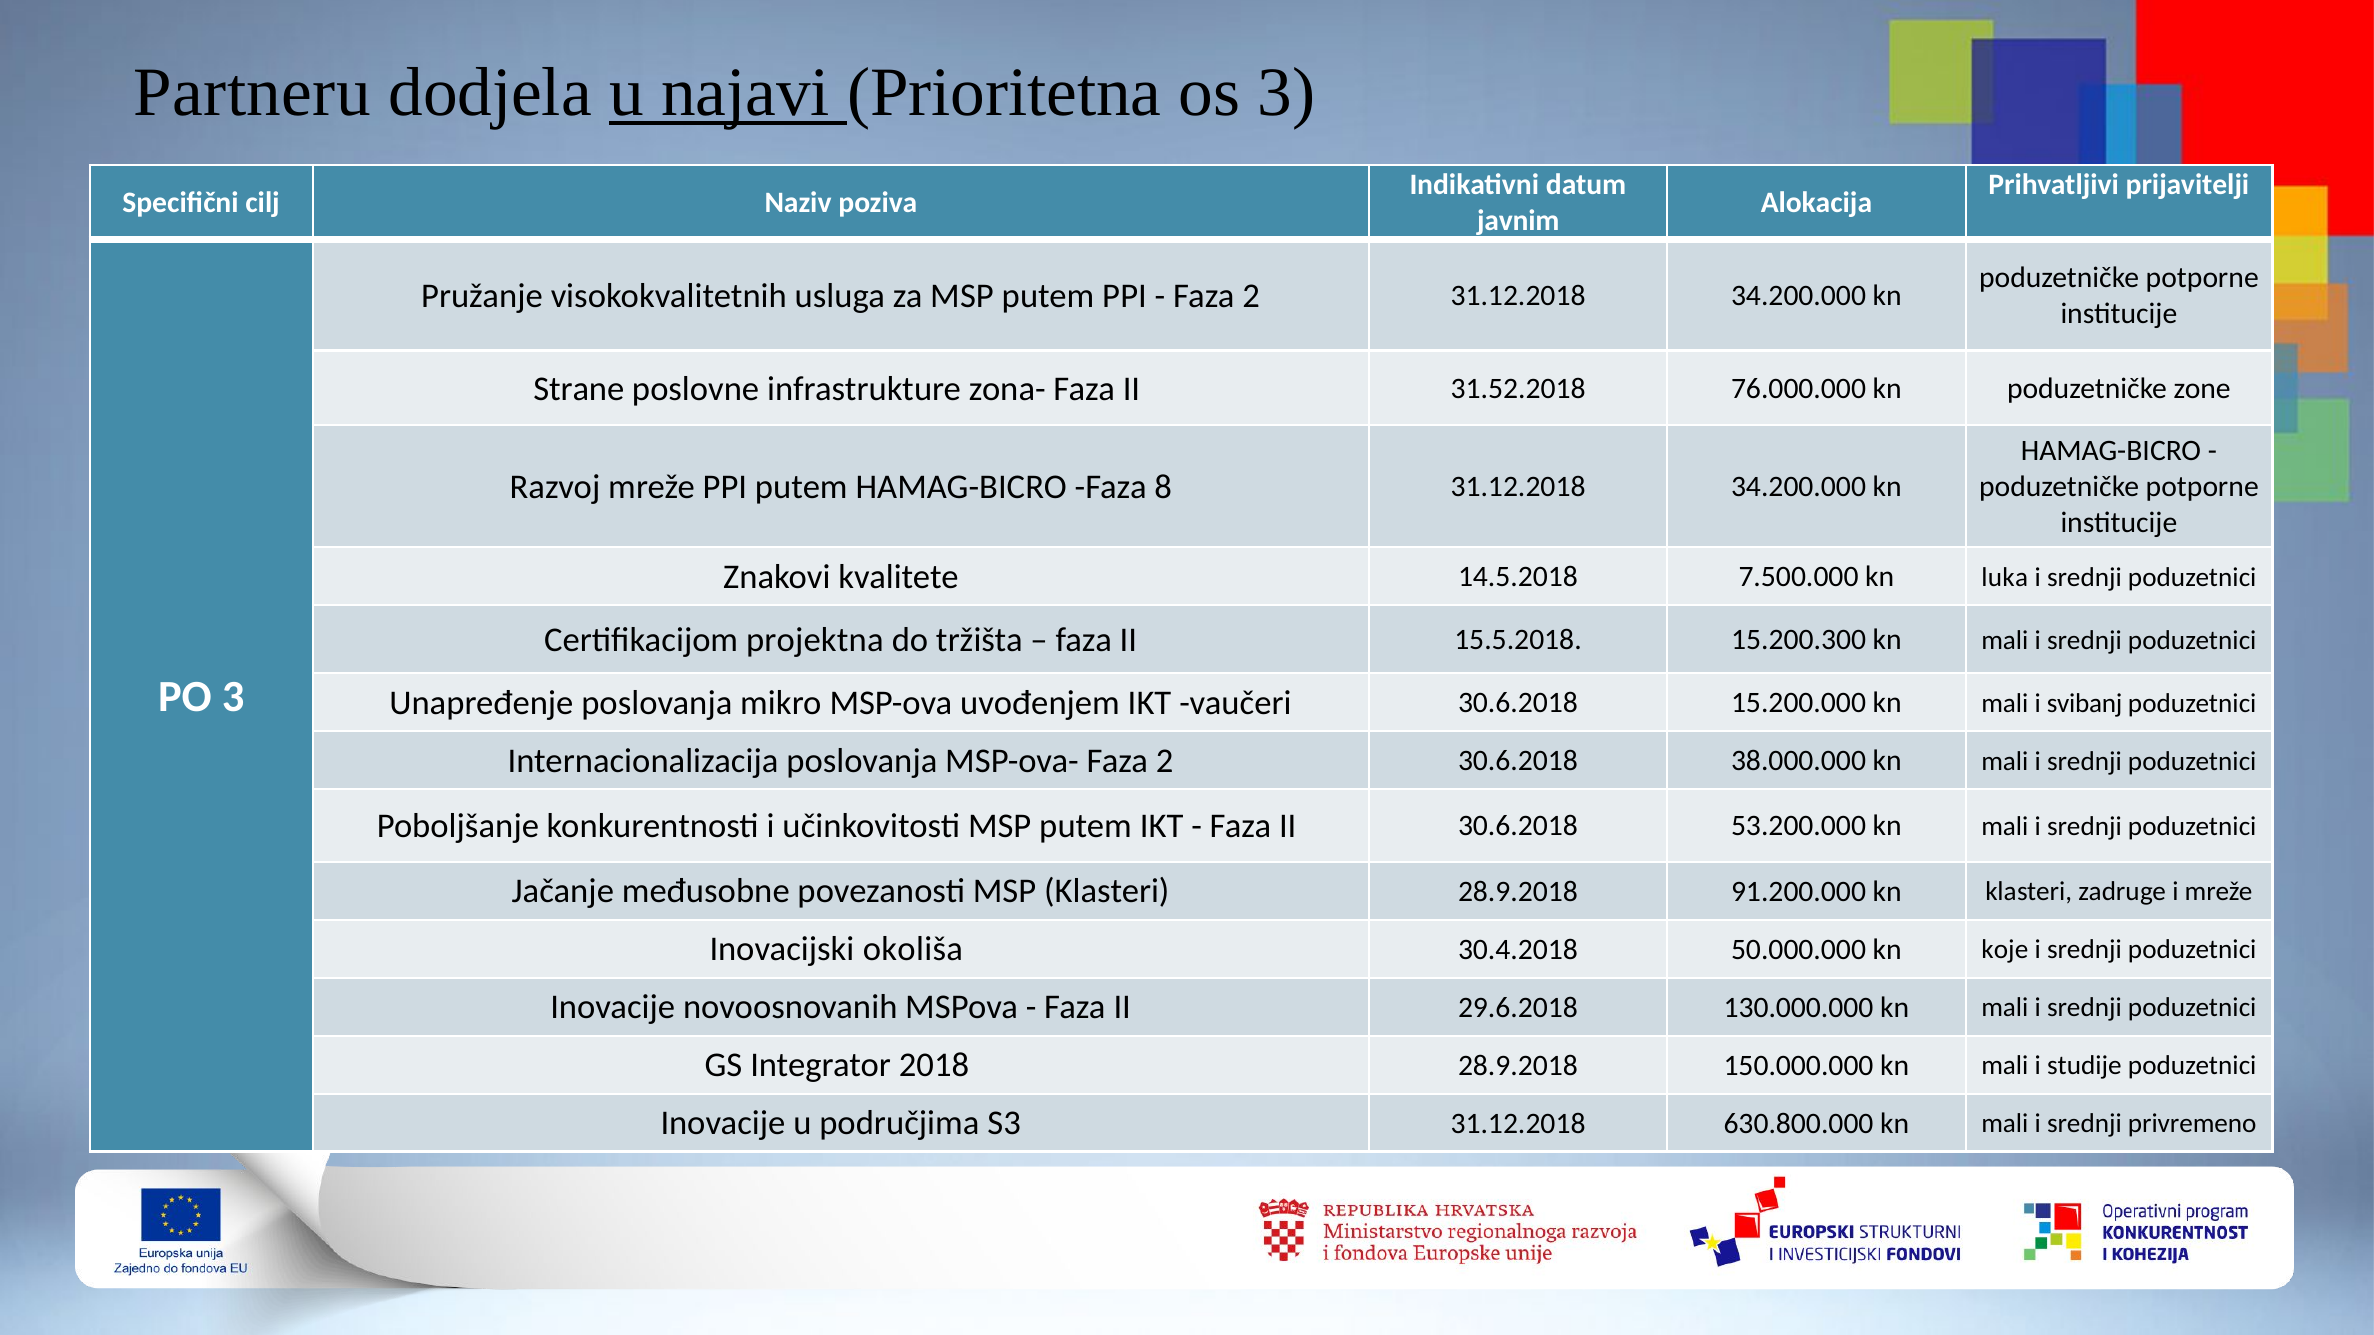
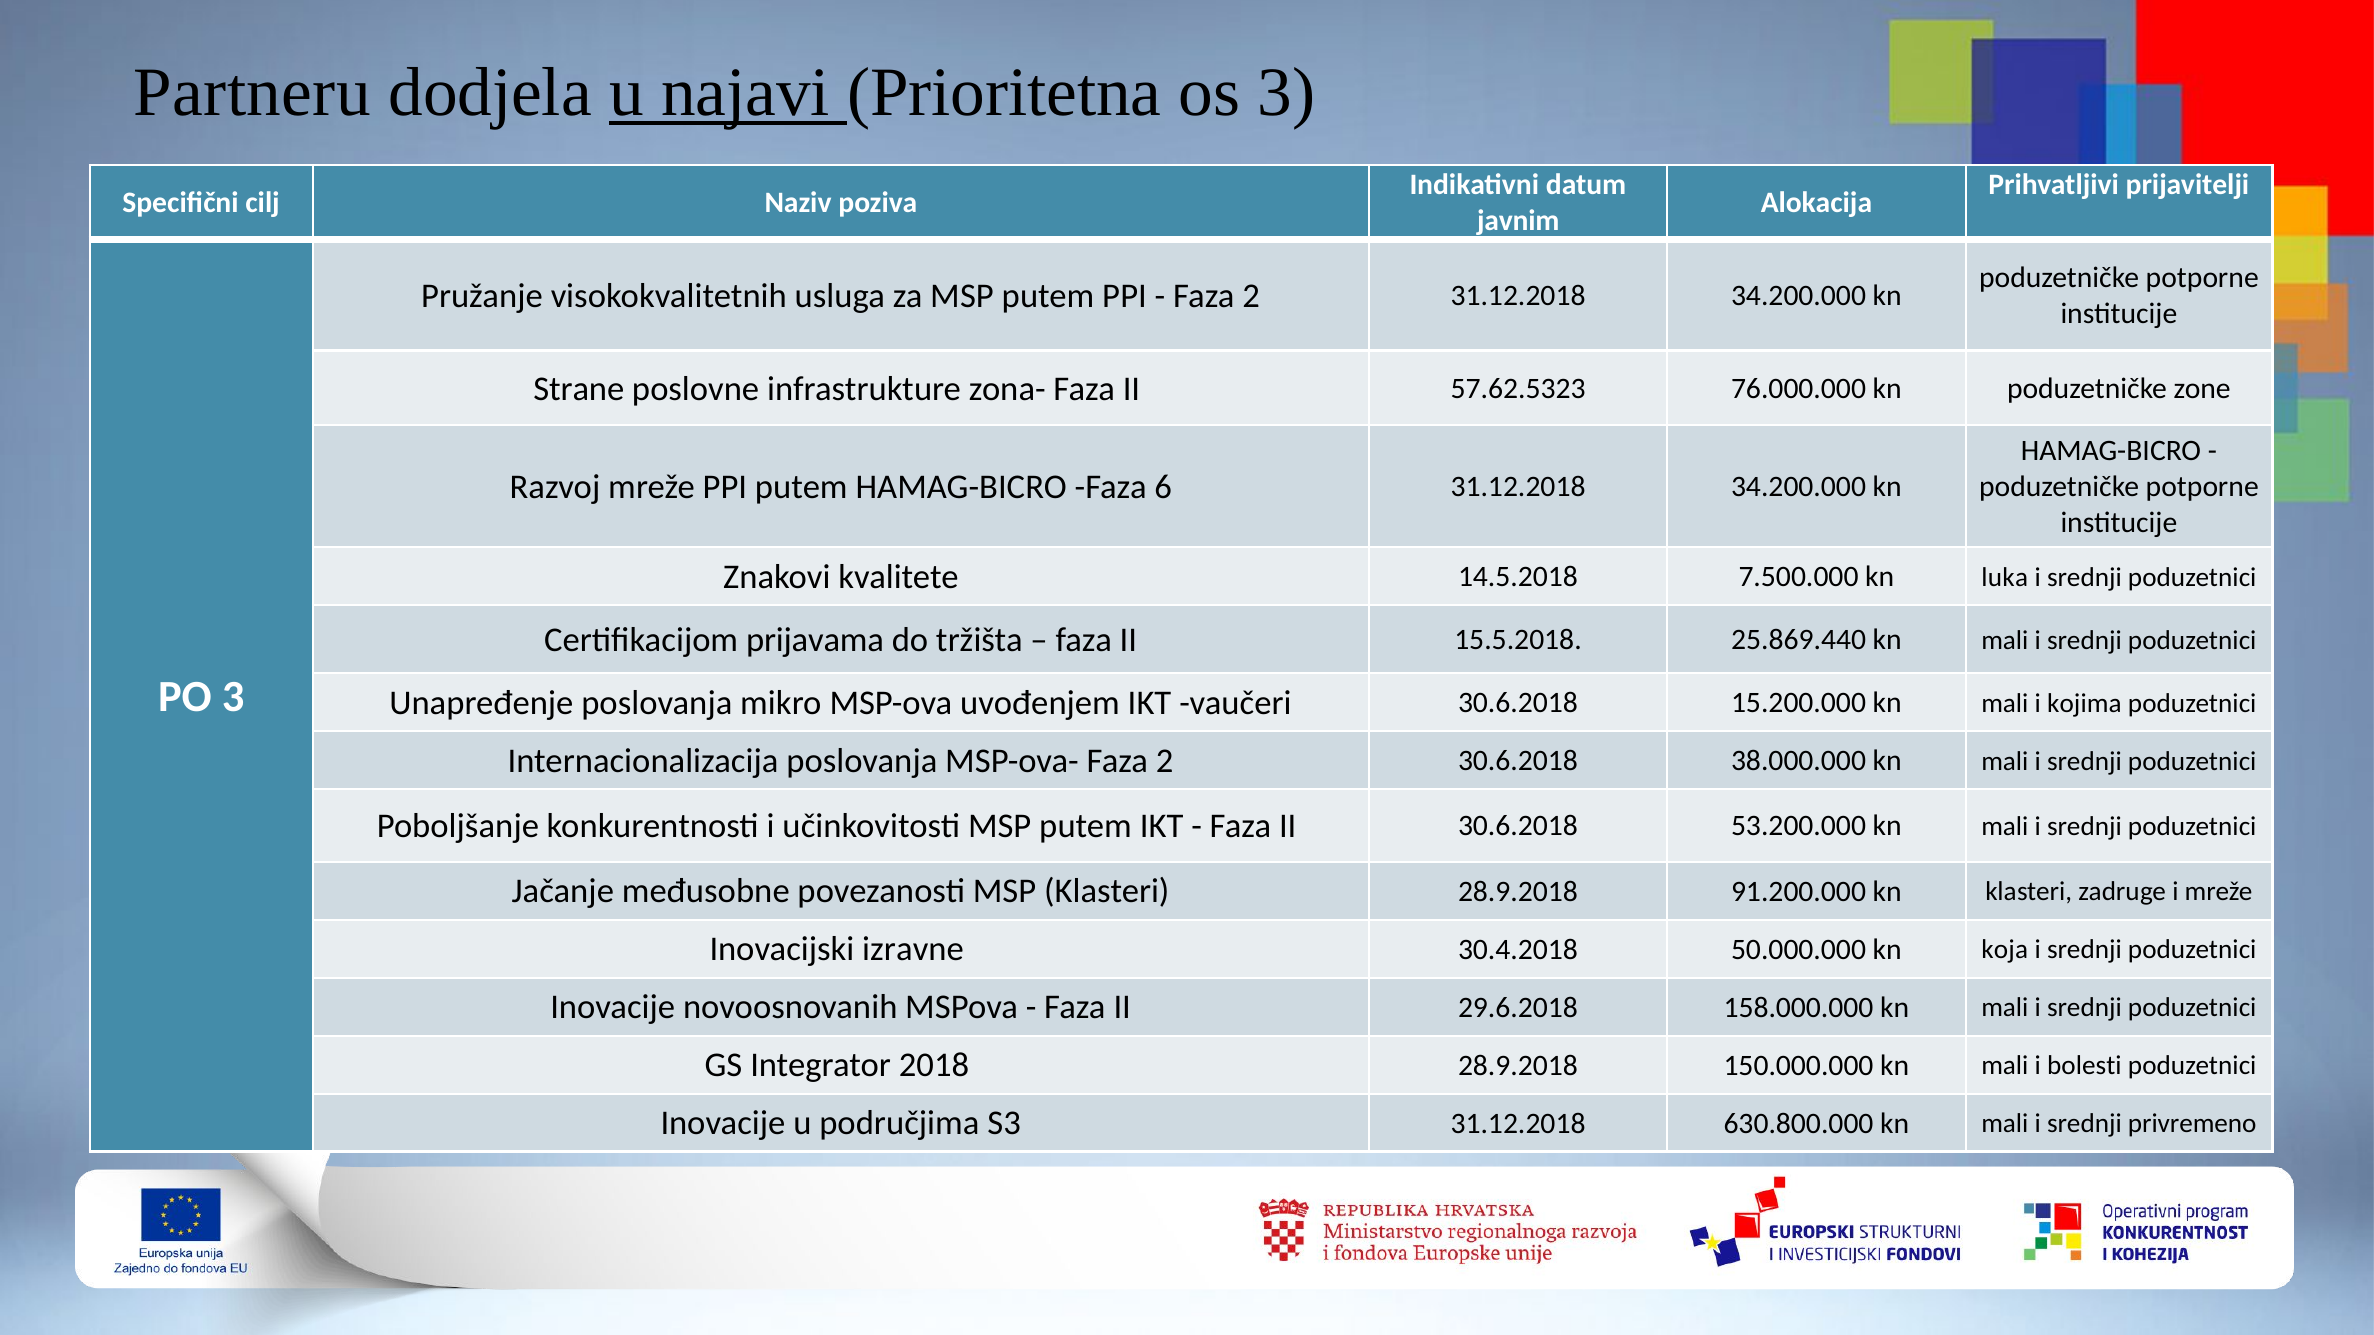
31.52.2018: 31.52.2018 -> 57.62.5323 (1518, 389)
8: 8 -> 6 (1163, 487)
projektna: projektna -> prijavama (815, 640)
15.200.300: 15.200.300 -> 25.869.440 (1799, 640)
svibanj: svibanj -> kojima (2084, 704)
okoliša: okoliša -> izravne (913, 950)
koje: koje -> koja (2005, 950)
130.000.000: 130.000.000 -> 158.000.000 (1798, 1008)
studije: studije -> bolesti (2084, 1066)
